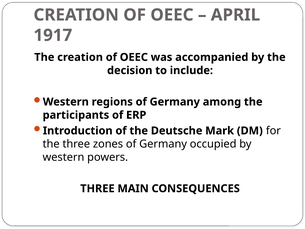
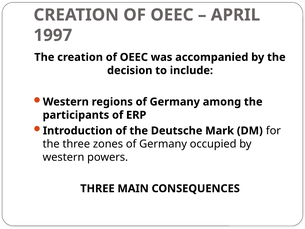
1917: 1917 -> 1997 (53, 35)
